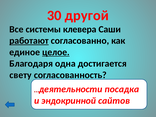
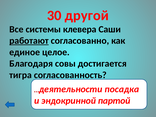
целое underline: present -> none (56, 52)
одна: одна -> совы (65, 64)
свету: свету -> тигра (21, 75)
сайтов: сайтов -> партой (114, 101)
